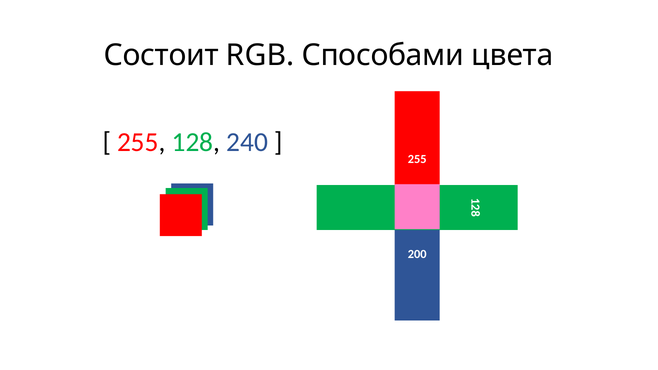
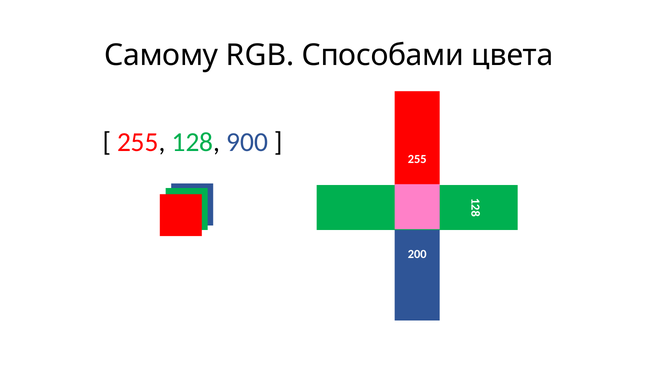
Состоит: Состоит -> Самому (161, 55)
240: 240 -> 900 (247, 142)
